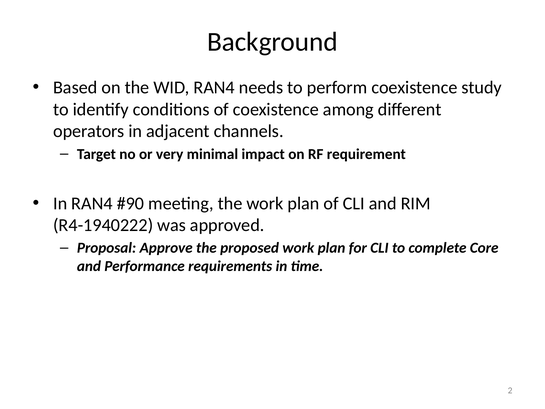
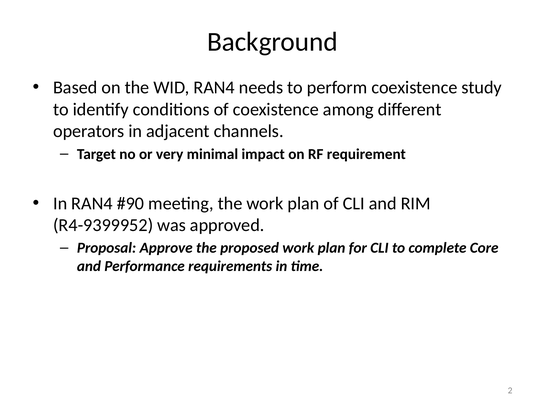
R4-1940222: R4-1940222 -> R4-9399952 (103, 225)
